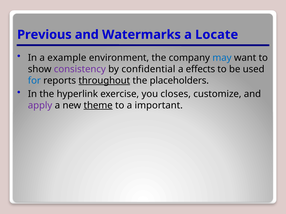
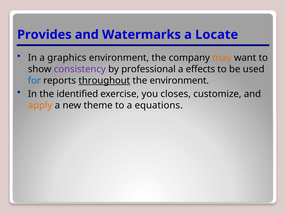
Previous: Previous -> Provides (44, 35)
example: example -> graphics (67, 58)
may colour: blue -> orange (222, 58)
confidential: confidential -> professional (148, 69)
the placeholders: placeholders -> environment (179, 81)
hyperlink: hyperlink -> identified (77, 94)
apply colour: purple -> orange (40, 106)
theme underline: present -> none (98, 106)
important: important -> equations (159, 106)
